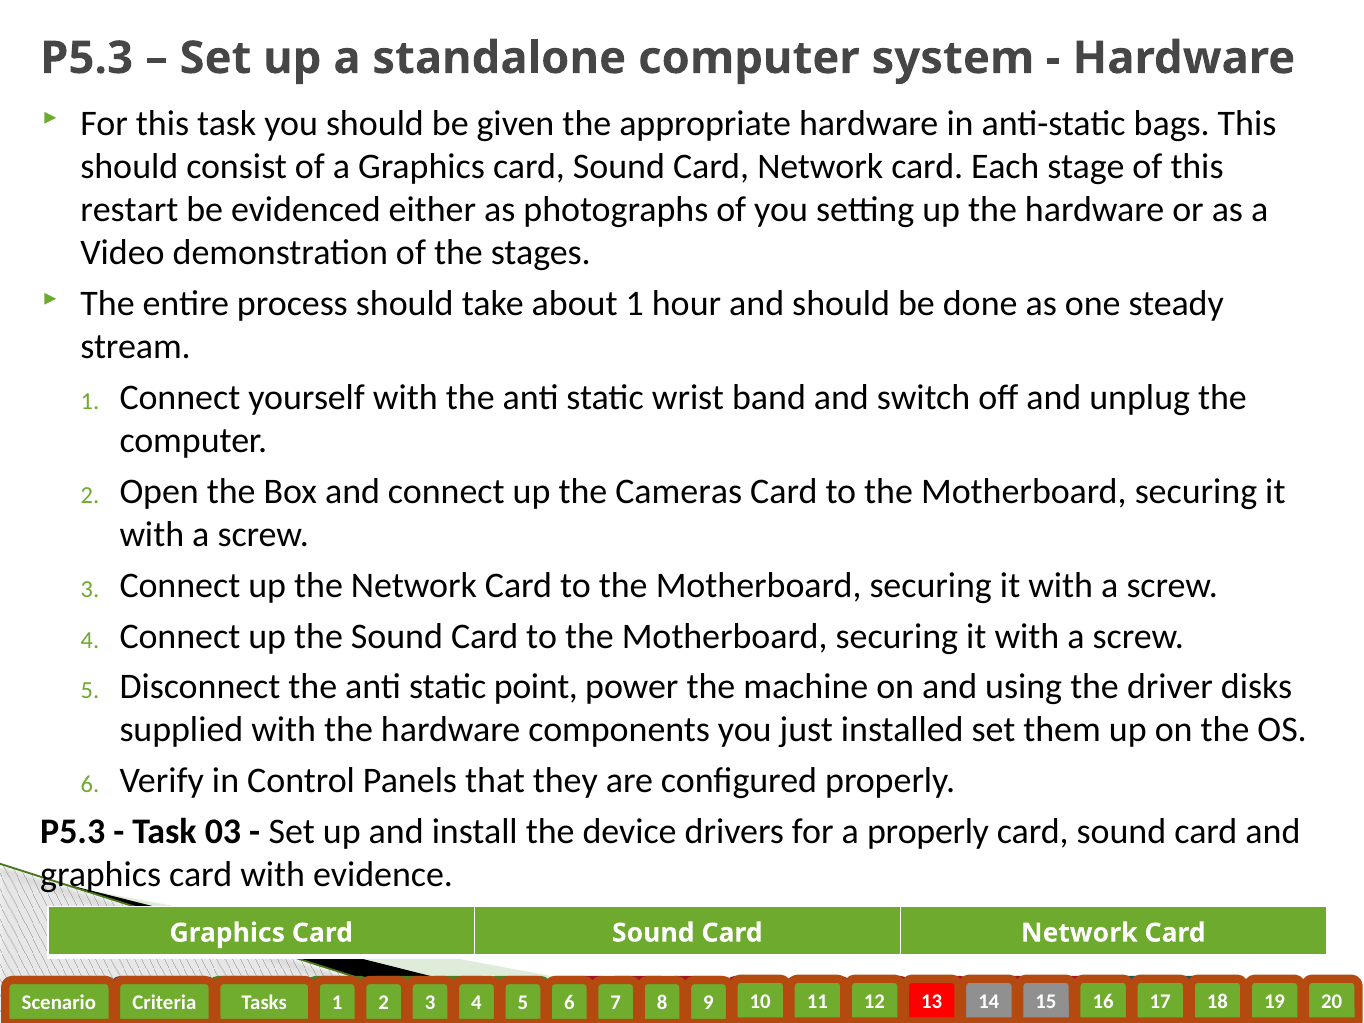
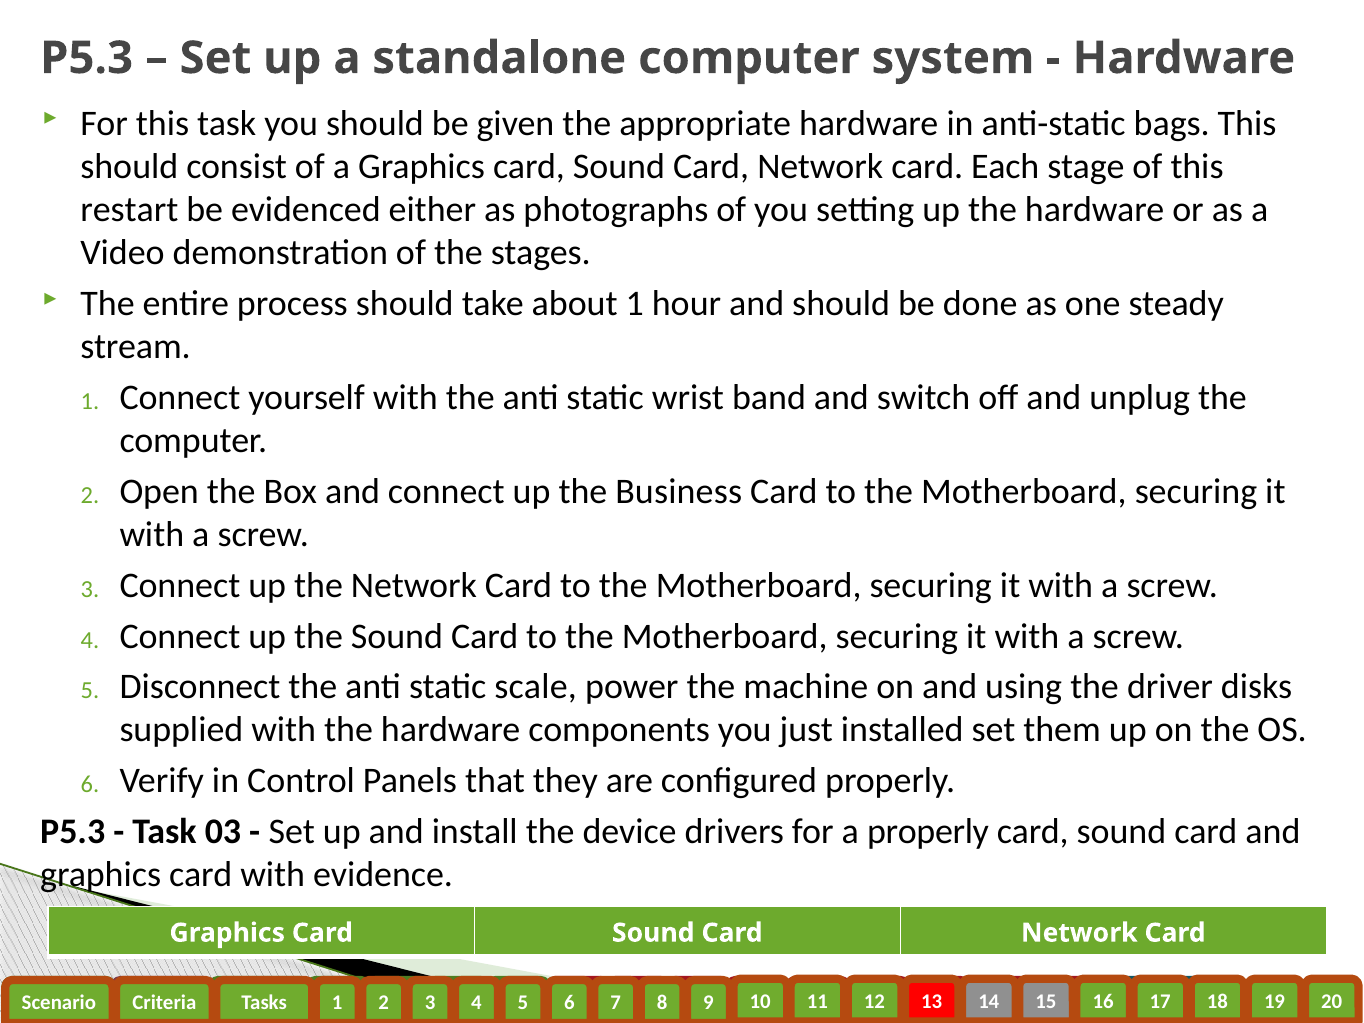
Cameras: Cameras -> Business (679, 492)
point: point -> scale (536, 687)
